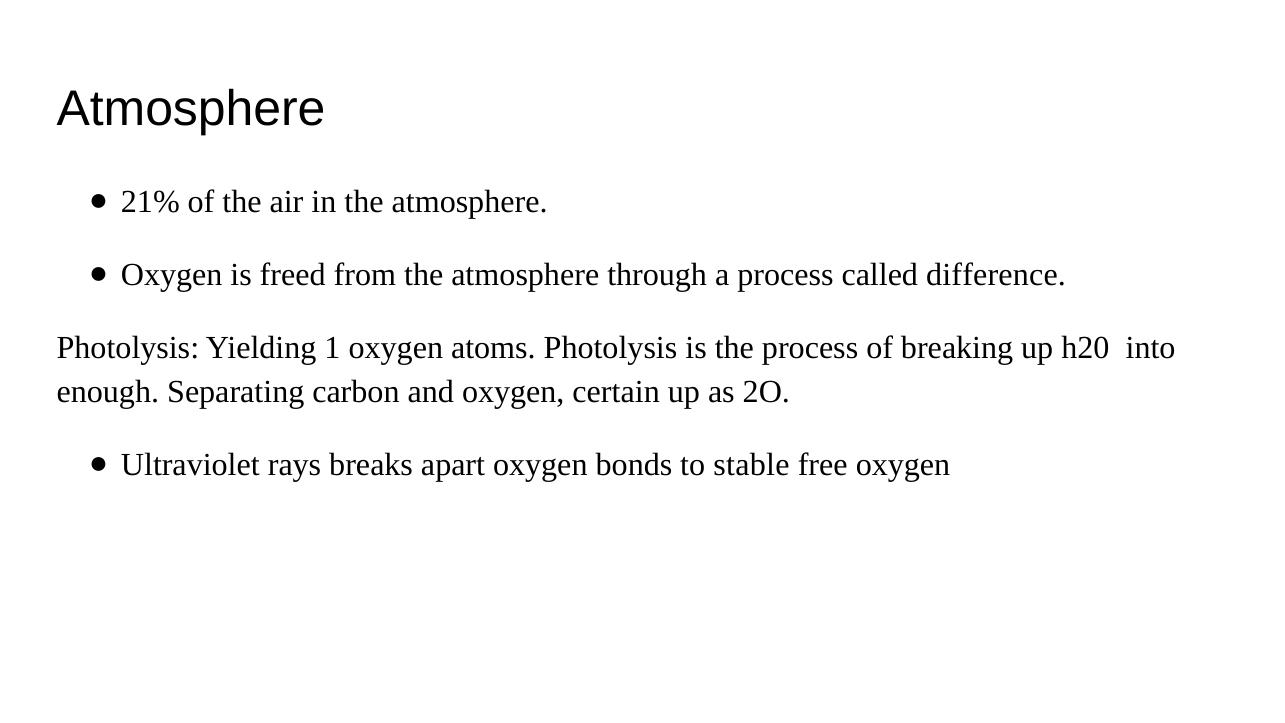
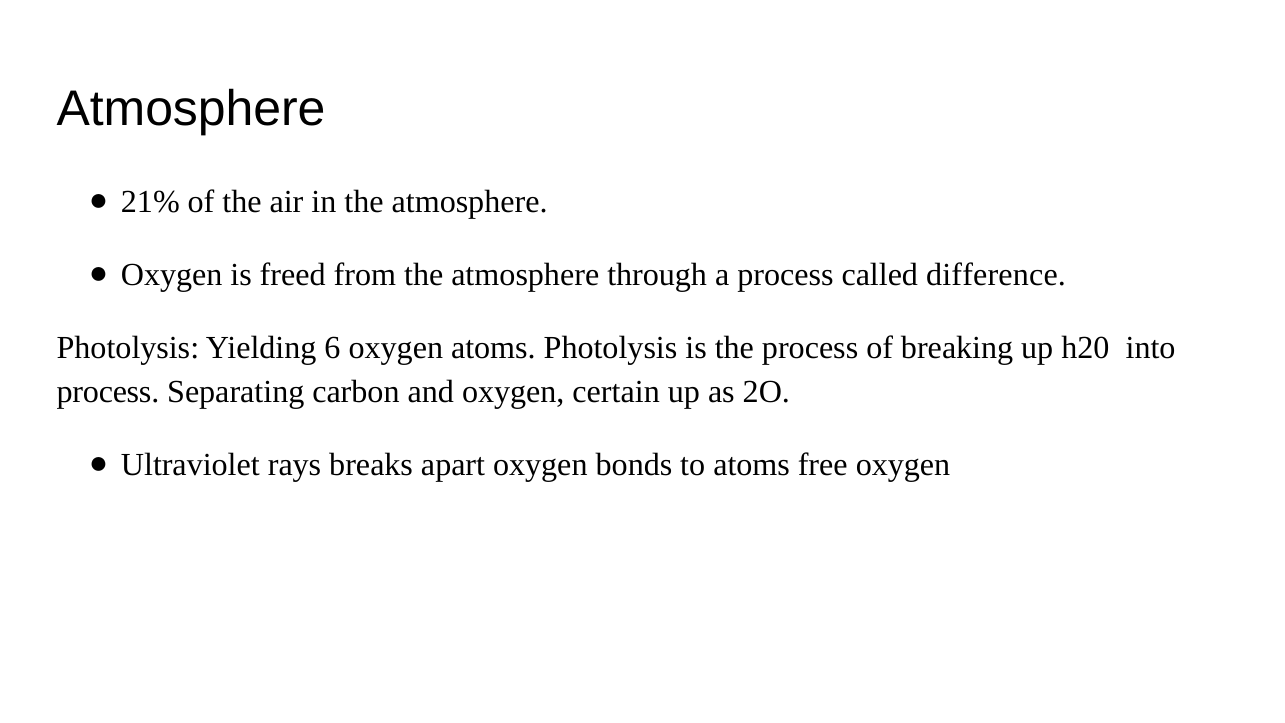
1: 1 -> 6 (332, 348)
enough: enough -> process (108, 392)
to stable: stable -> atoms (752, 465)
